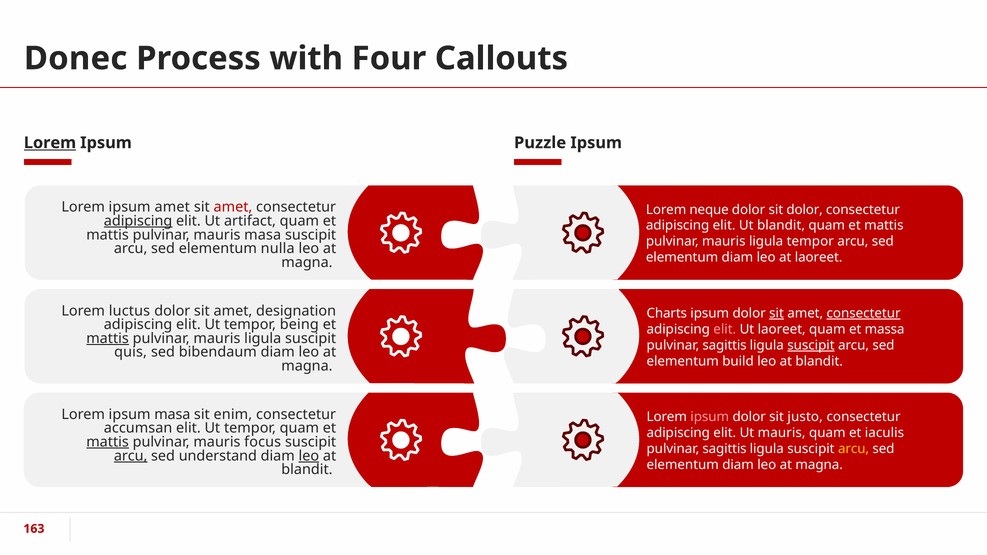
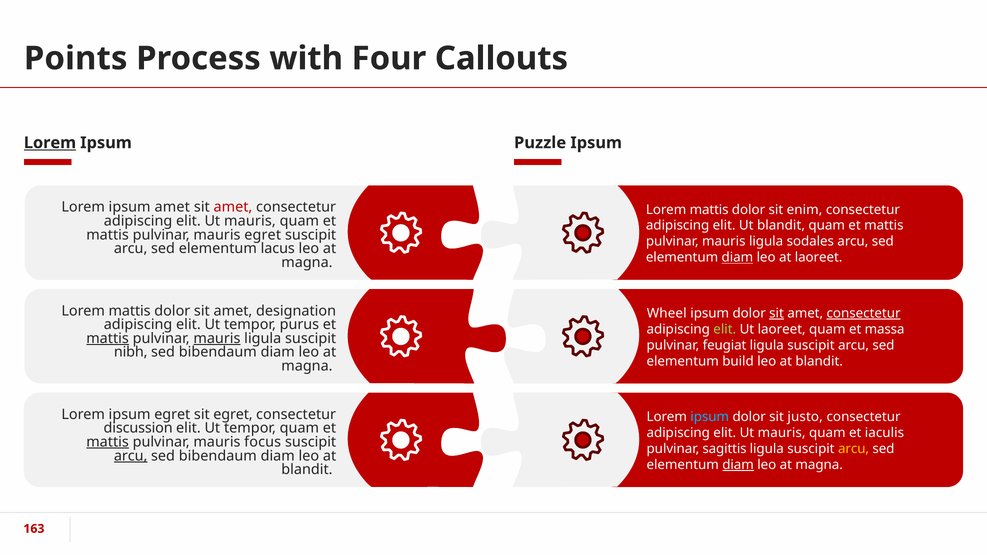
Donec: Donec -> Points (76, 58)
neque: neque -> mattis (709, 210)
sit dolor: dolor -> enim (805, 210)
adipiscing underline: present -> none (138, 221)
artifact: artifact -> mauris (250, 221)
mauris masa: masa -> egret (263, 235)
ligula tempor: tempor -> sodales (810, 242)
nulla: nulla -> lacus (278, 249)
diam underline: none -> present (737, 258)
luctus: luctus -> mattis (130, 311)
Charts: Charts -> Wheel (667, 313)
being: being -> purus (299, 325)
elit colour: pink -> light green (725, 329)
mauris underline: none -> present (217, 339)
sagittis: sagittis -> feugiat (725, 345)
suscipit underline: present -> none (811, 345)
quis: quis -> nibh (131, 352)
ipsum masa: masa -> egret (172, 415)
sit enim: enim -> egret (233, 415)
ipsum colour: pink -> light blue (710, 417)
accumsan: accumsan -> discussion (138, 428)
understand: understand -> bibendaum (218, 456)
leo underline: present -> none (309, 456)
diam underline: none -> present (738, 465)
